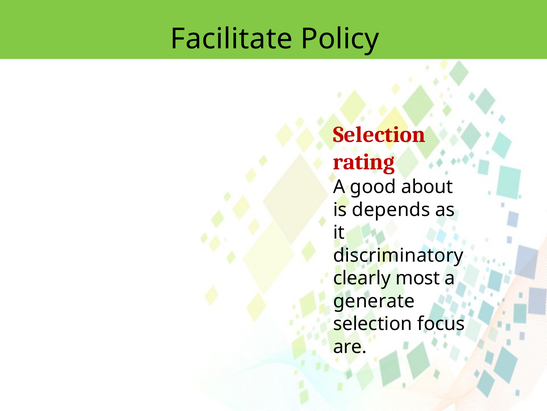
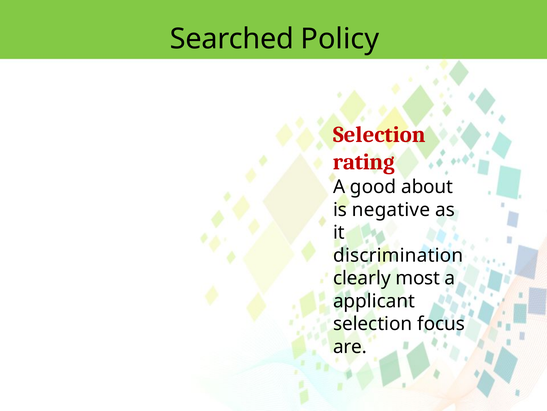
Facilitate: Facilitate -> Searched (232, 39)
depends: depends -> negative (391, 209)
discriminatory: discriminatory -> discrimination (398, 255)
generate: generate -> applicant (374, 301)
